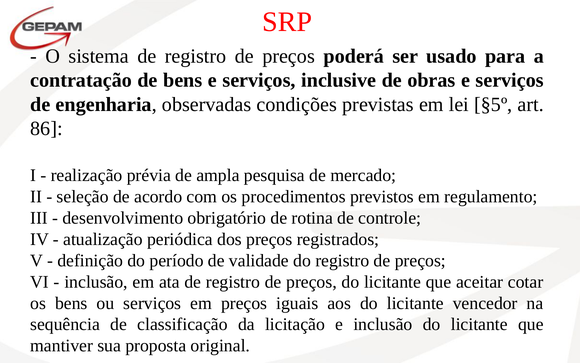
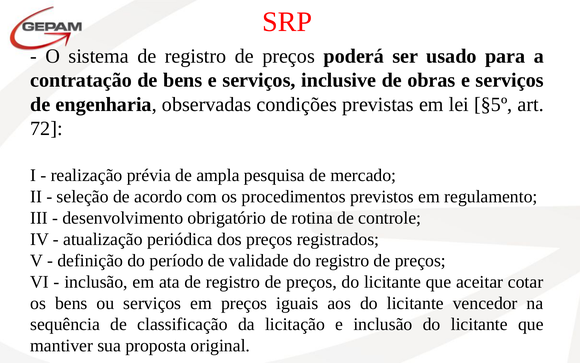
86: 86 -> 72 (46, 128)
